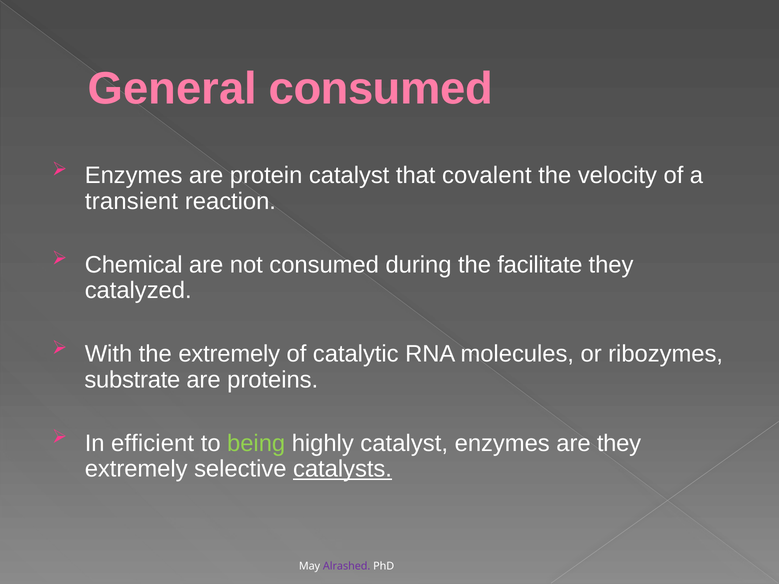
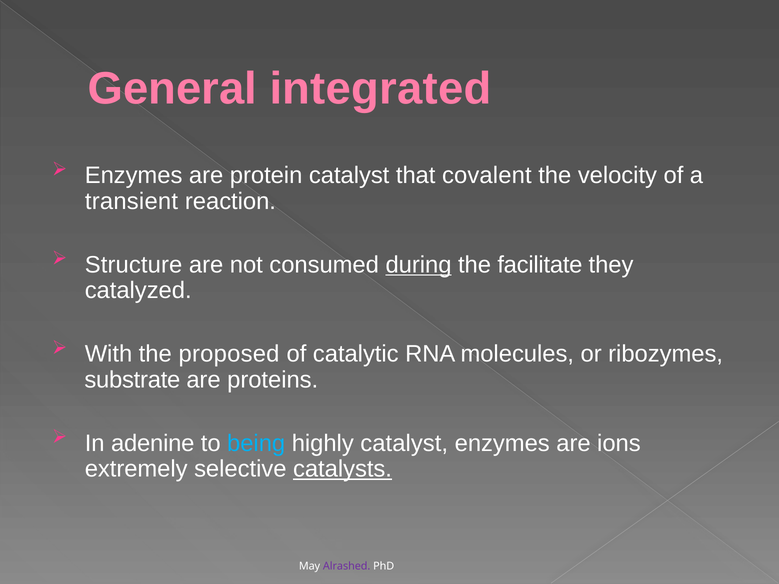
General consumed: consumed -> integrated (380, 89)
Chemical: Chemical -> Structure (134, 265)
during underline: none -> present (419, 265)
the extremely: extremely -> proposed (229, 354)
efficient: efficient -> adenine (153, 443)
being colour: light green -> light blue (256, 443)
are they: they -> ions (619, 443)
